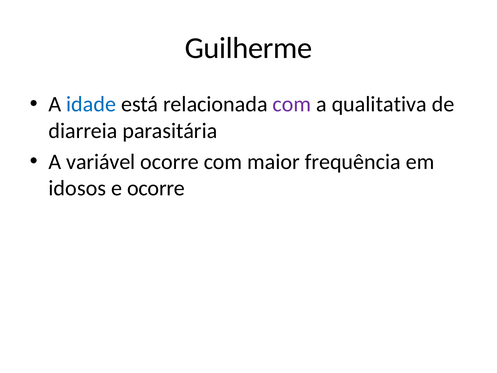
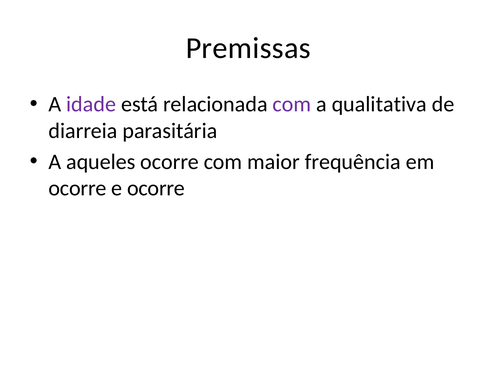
Guilherme: Guilherme -> Premissas (248, 48)
idade colour: blue -> purple (91, 104)
variável: variável -> aqueles (101, 162)
idosos: idosos -> ocorre (77, 188)
